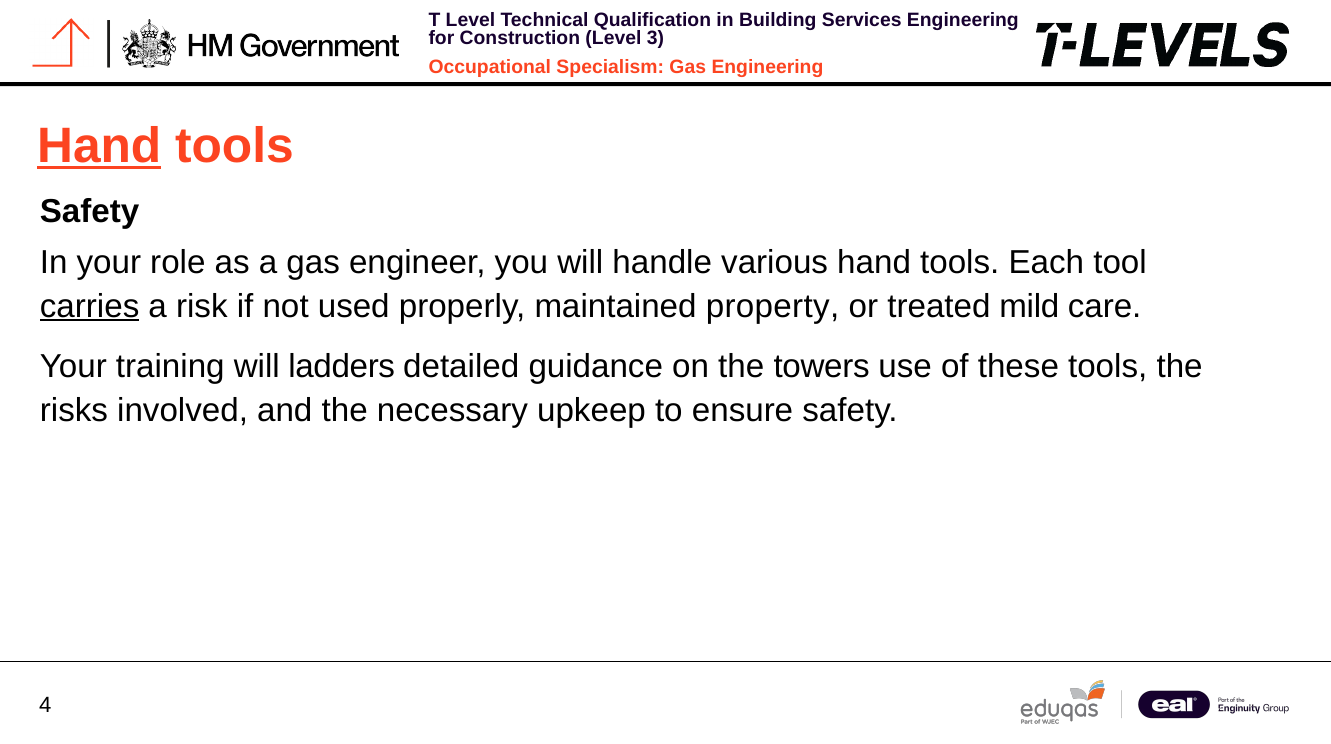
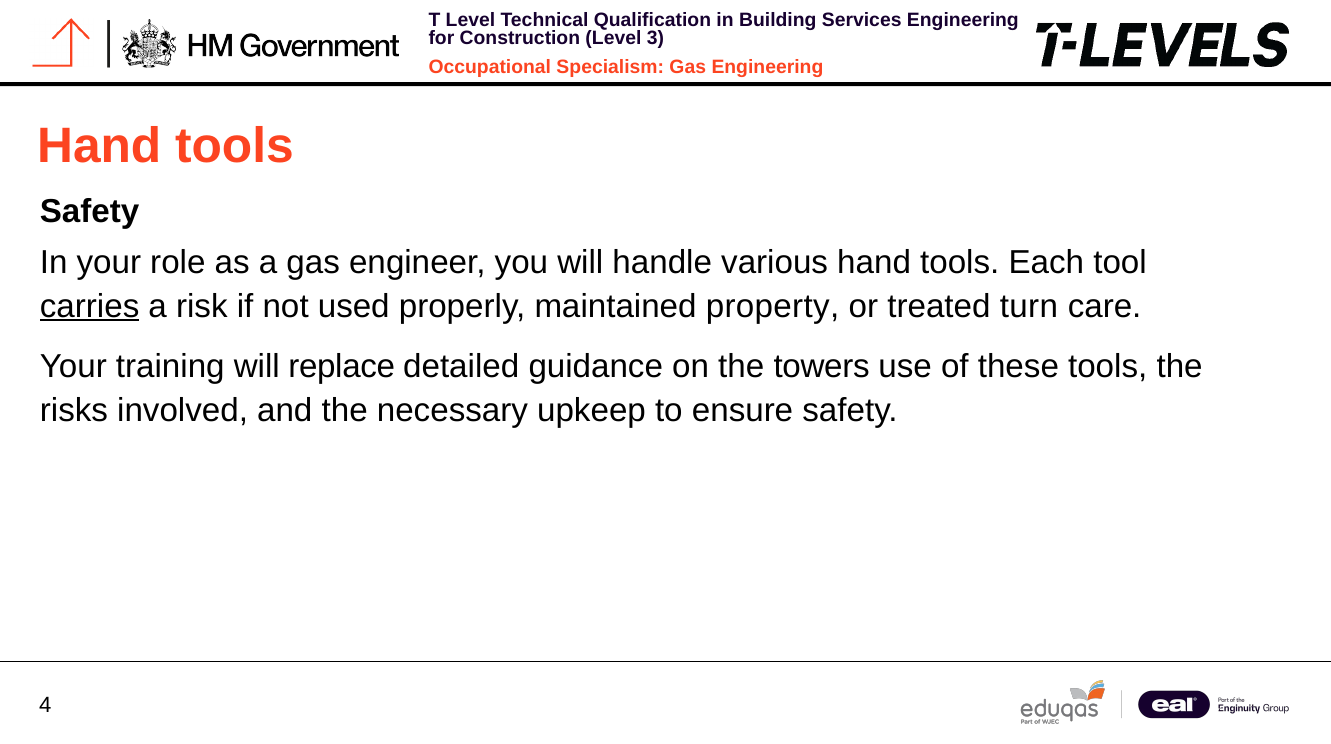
Hand underline: present -> none (99, 146)
mild: mild -> turn (1029, 306)
ladders: ladders -> replace (342, 366)
